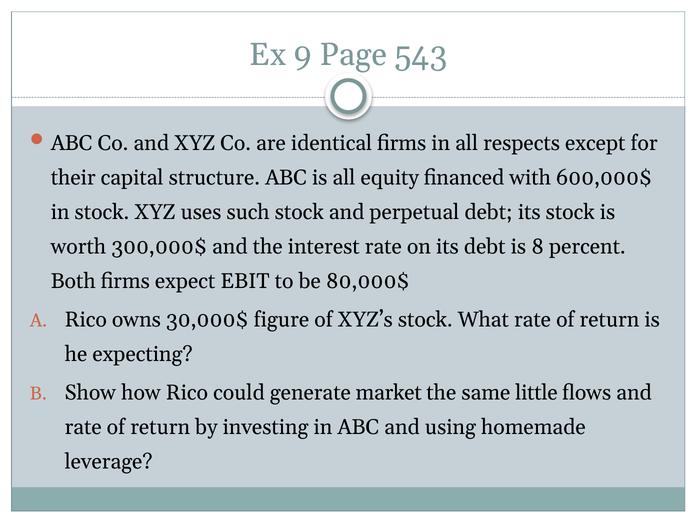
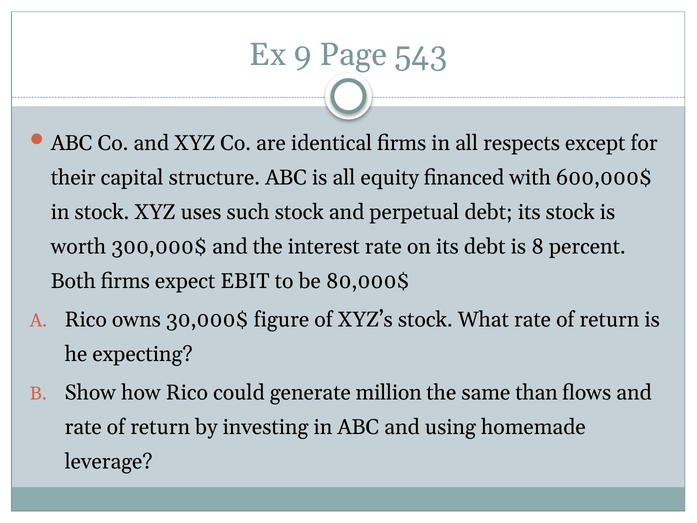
market: market -> million (389, 393)
little: little -> than (537, 393)
